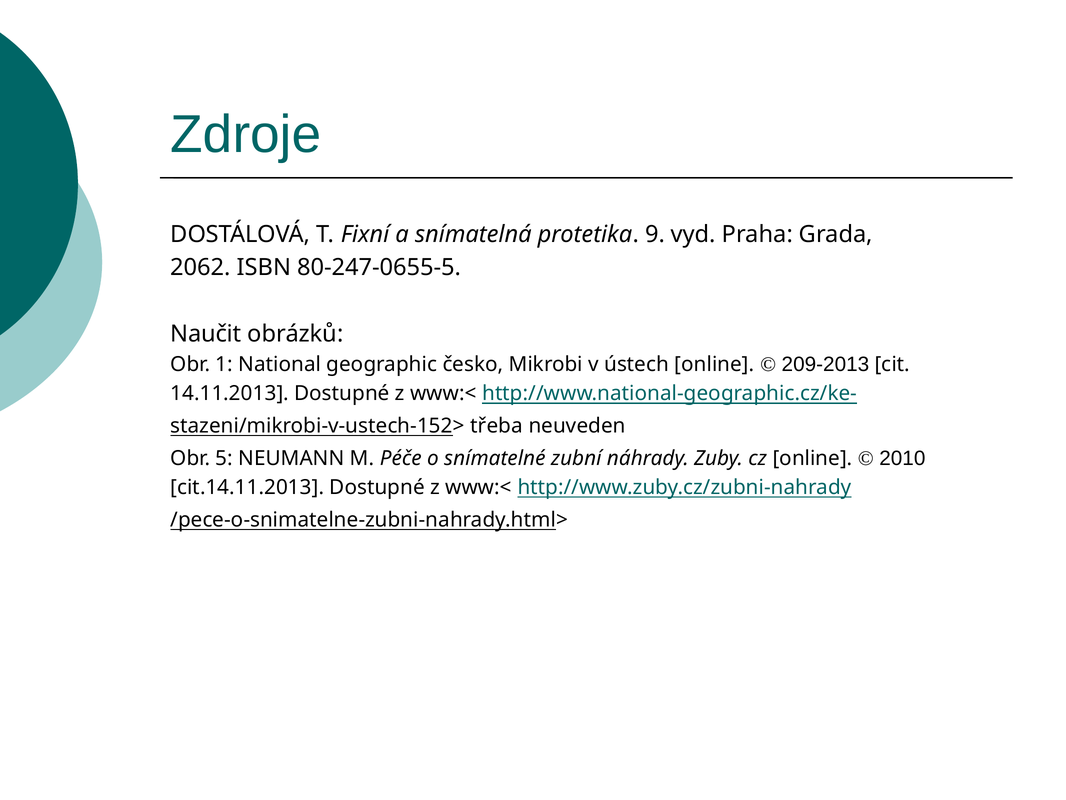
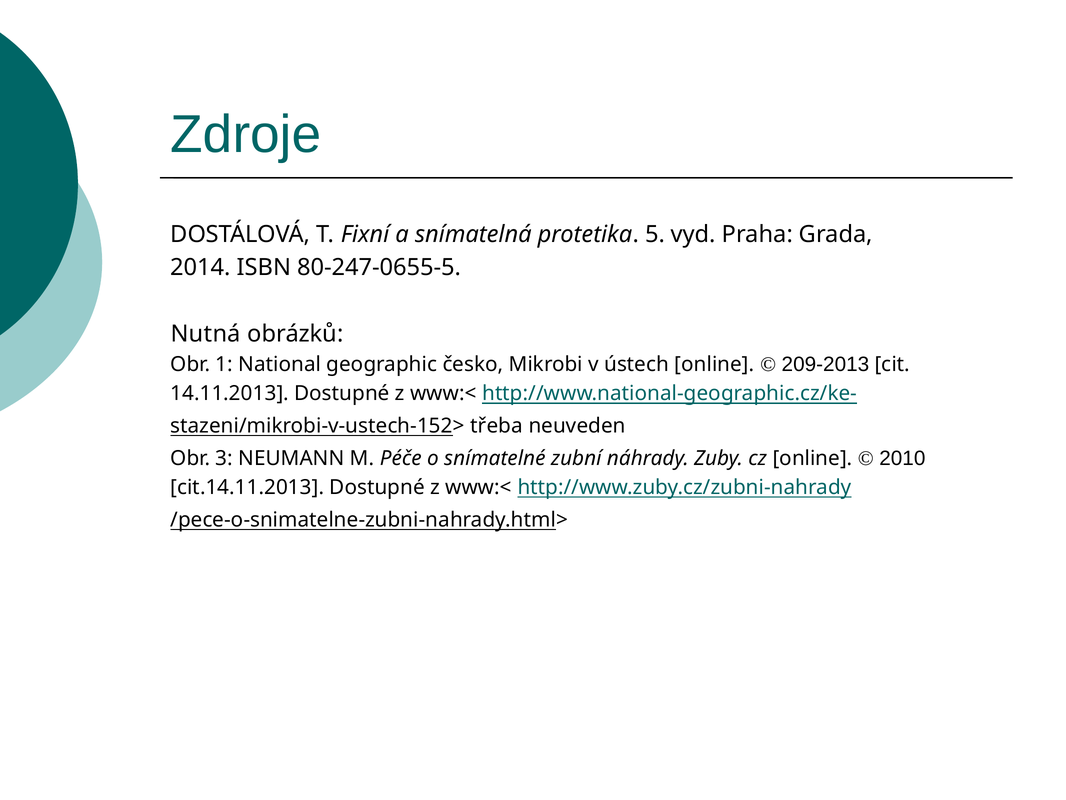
9: 9 -> 5 (655, 234)
2062: 2062 -> 2014 (201, 267)
Naučit: Naučit -> Nutná (206, 334)
5: 5 -> 3 (224, 458)
